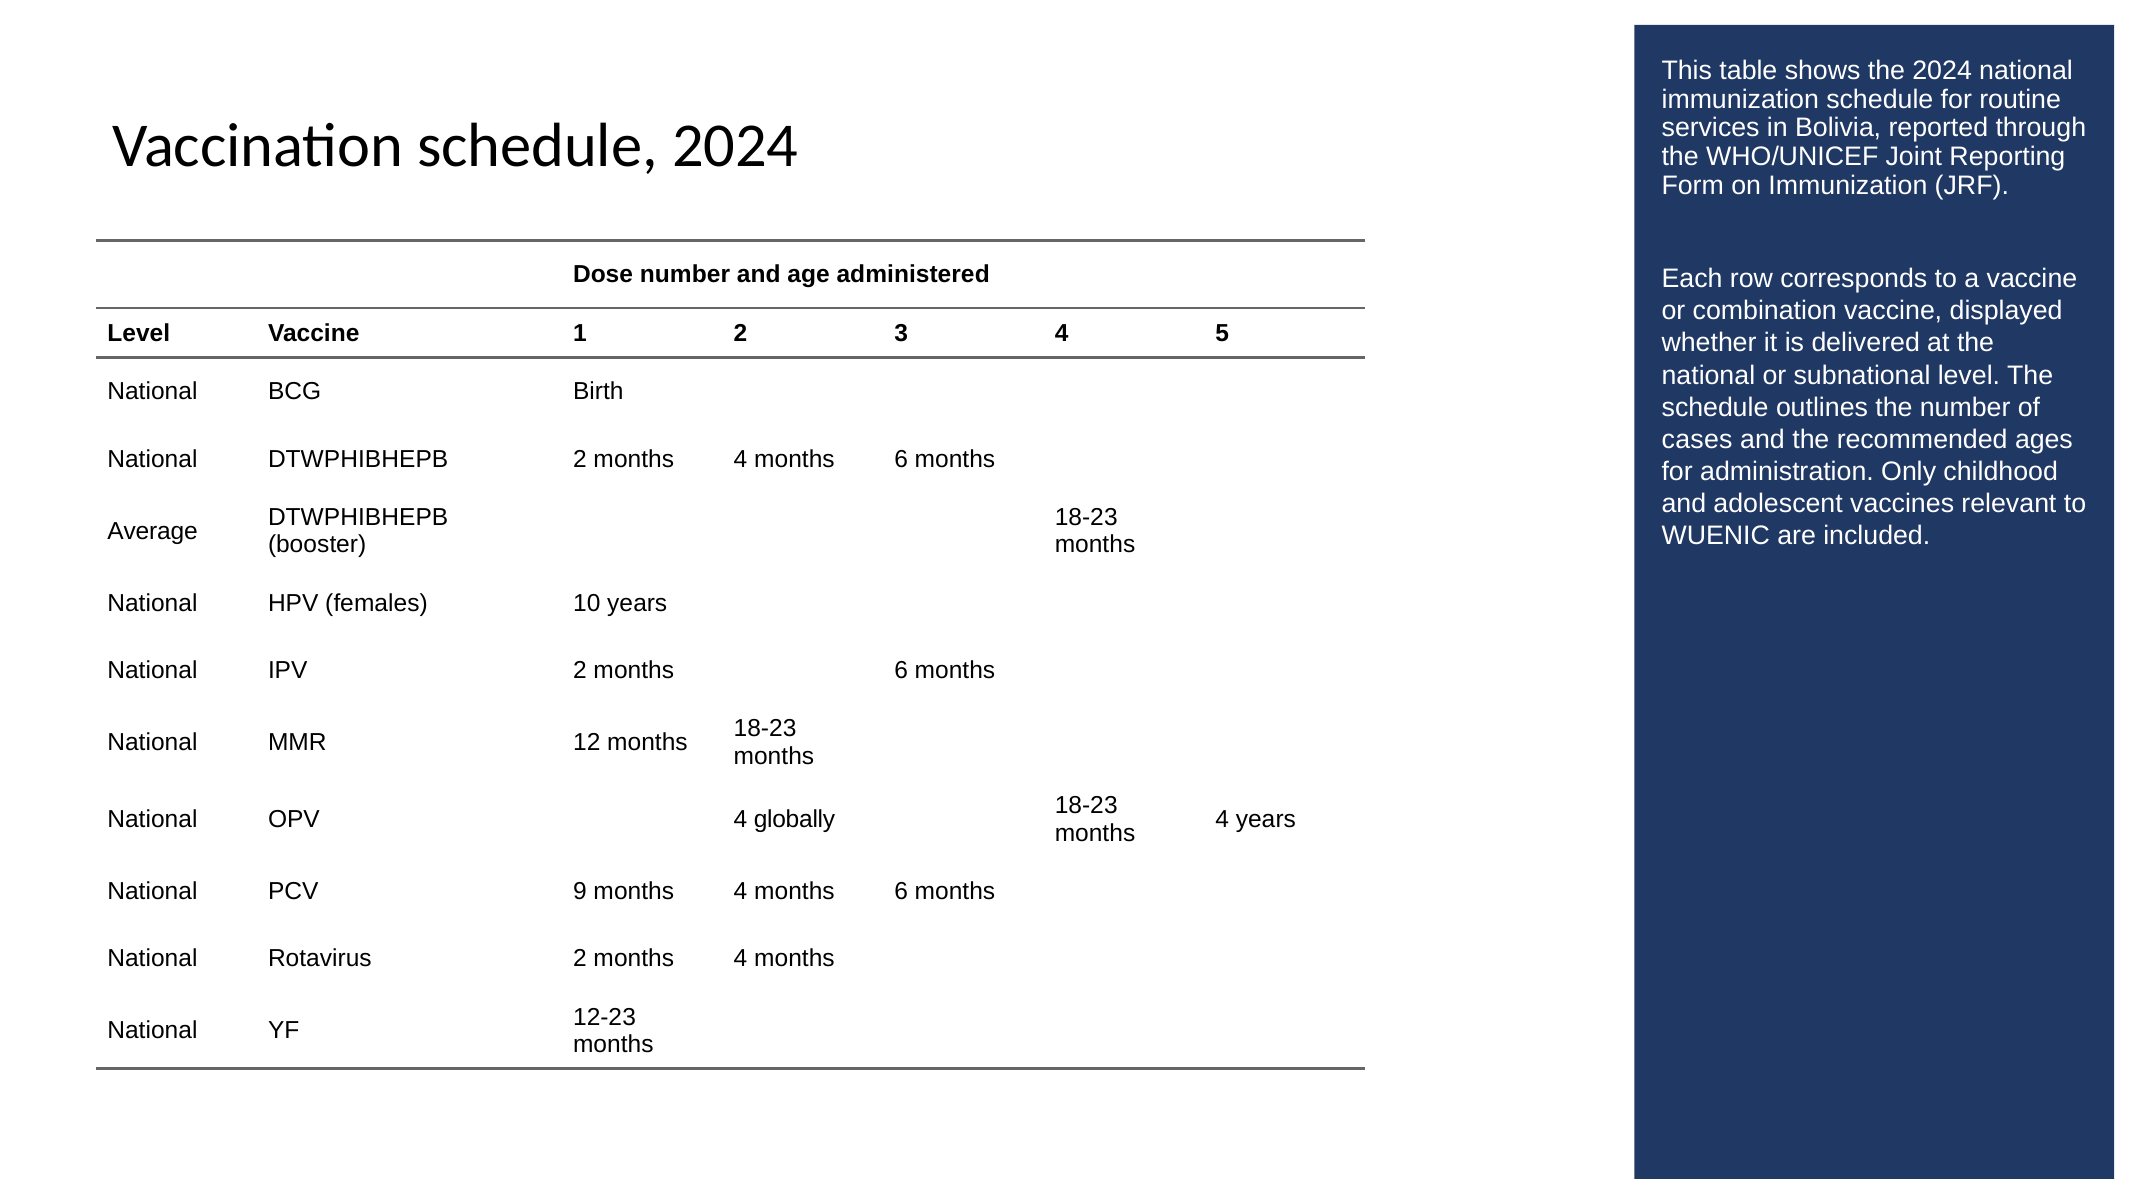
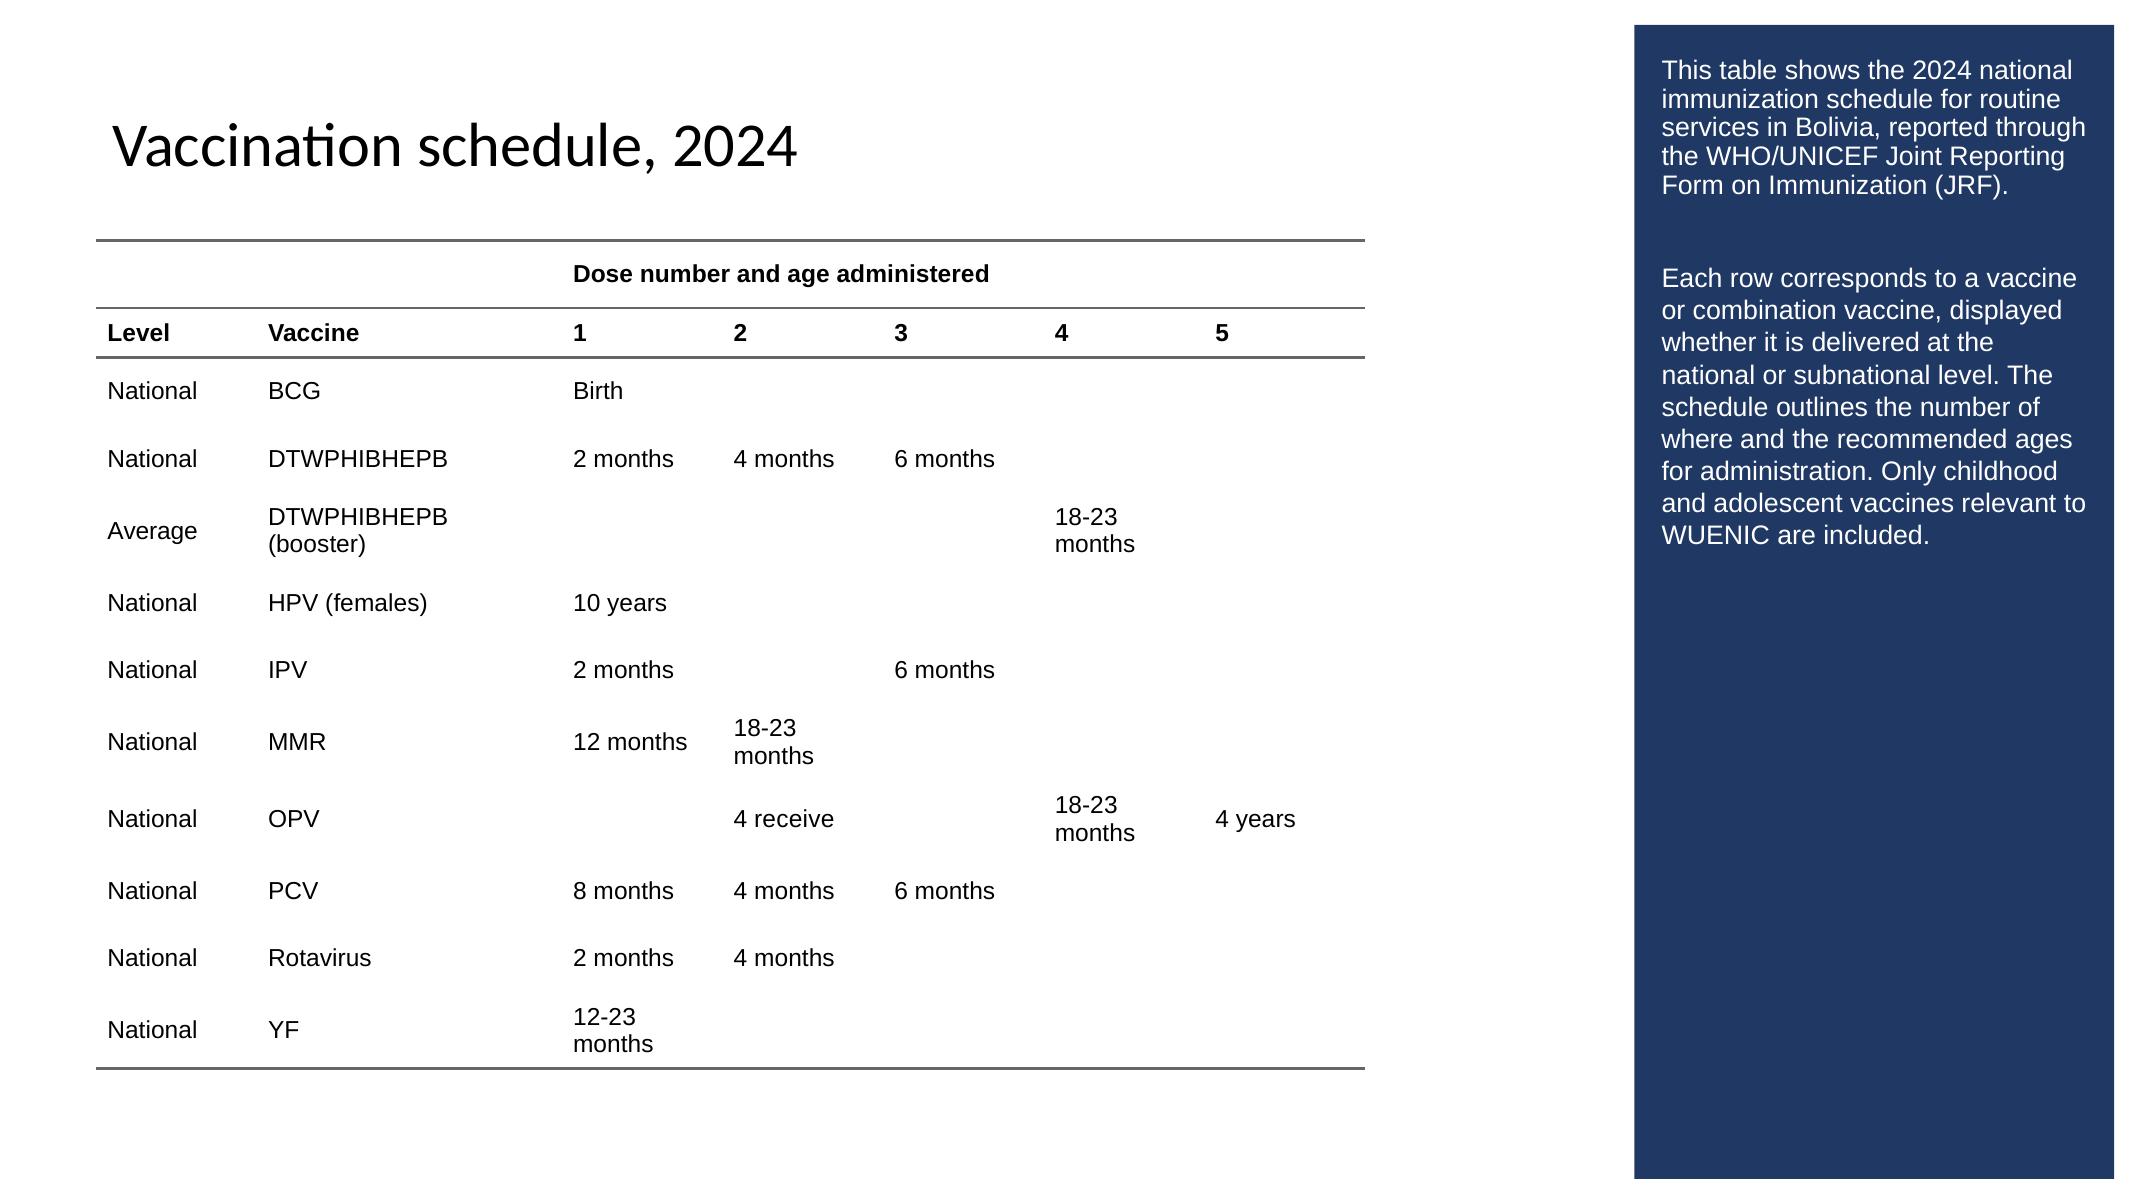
cases: cases -> where (1697, 440)
globally: globally -> receive (794, 820)
9: 9 -> 8 (580, 892)
